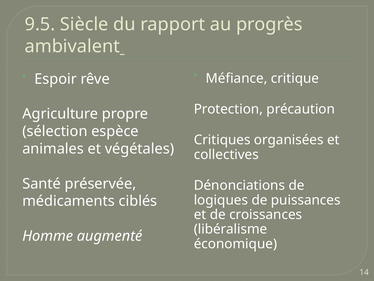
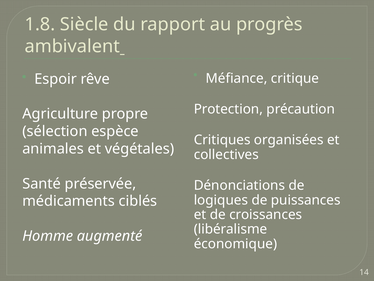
9.5: 9.5 -> 1.8 (40, 24)
